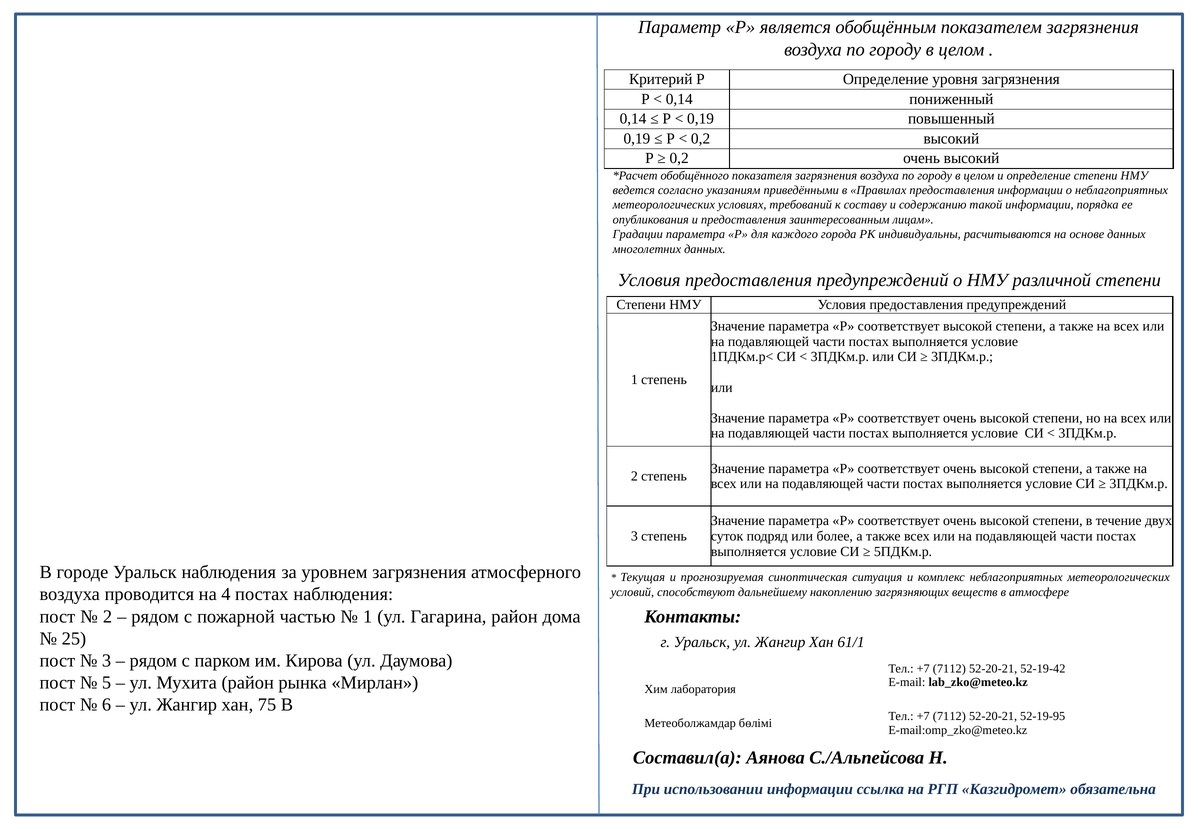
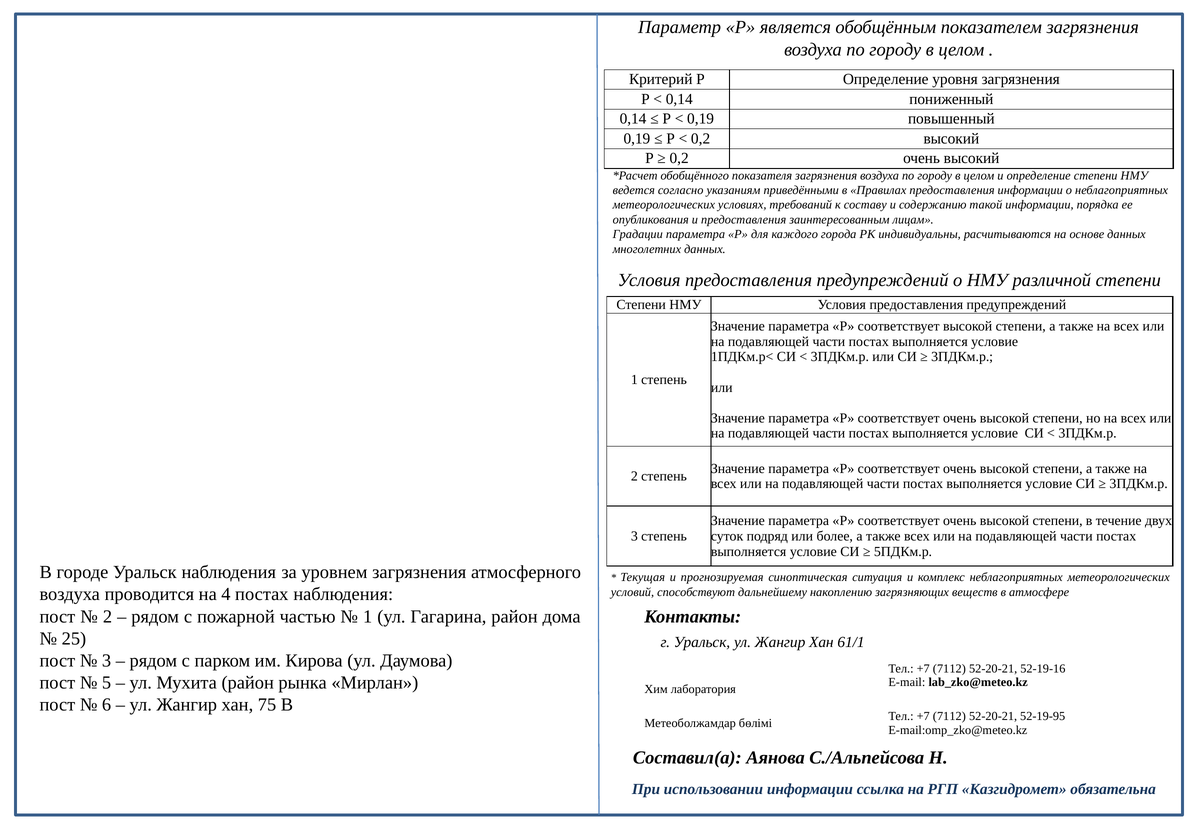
52-19-42: 52-19-42 -> 52-19-16 (1043, 669)
